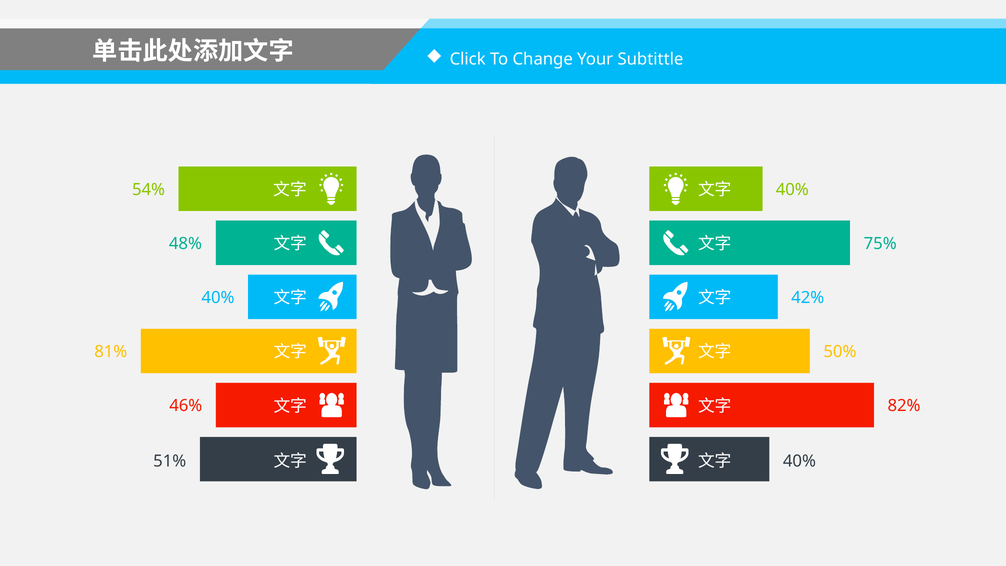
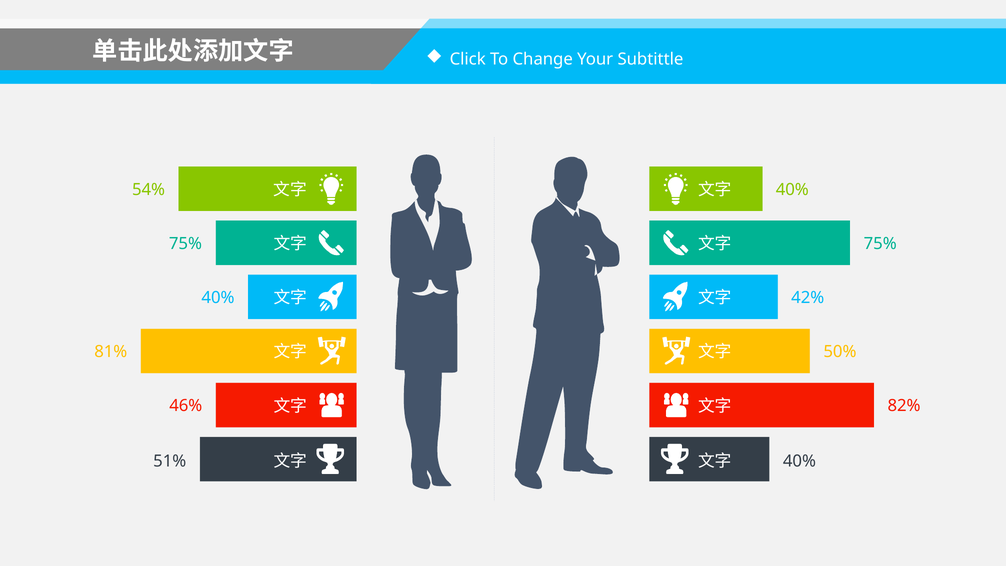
48%: 48% -> 75% (185, 244)
